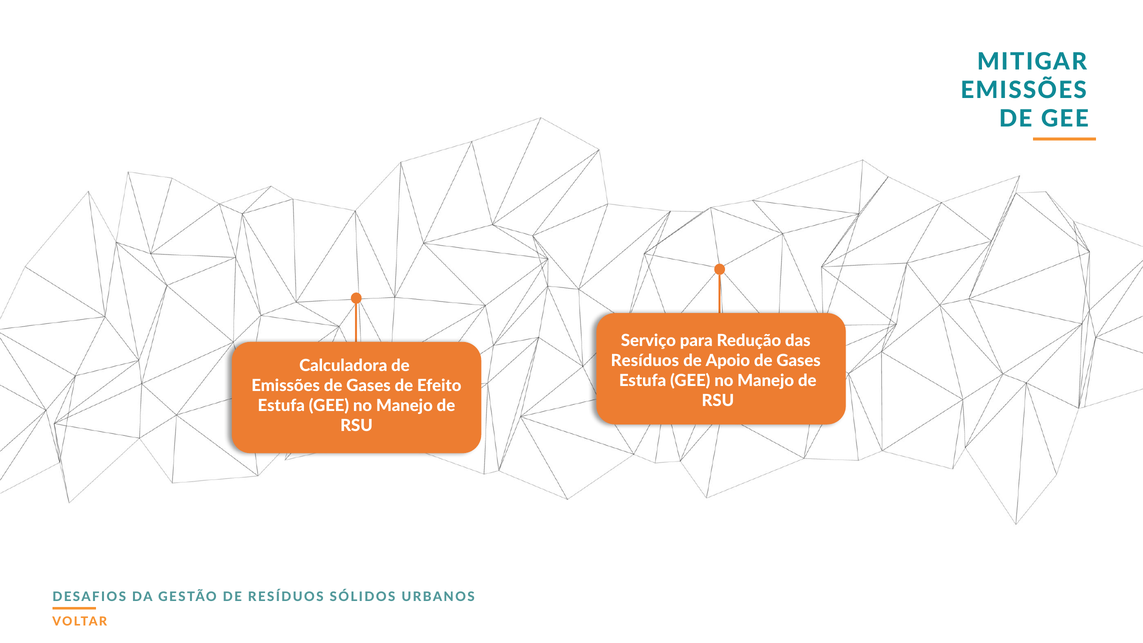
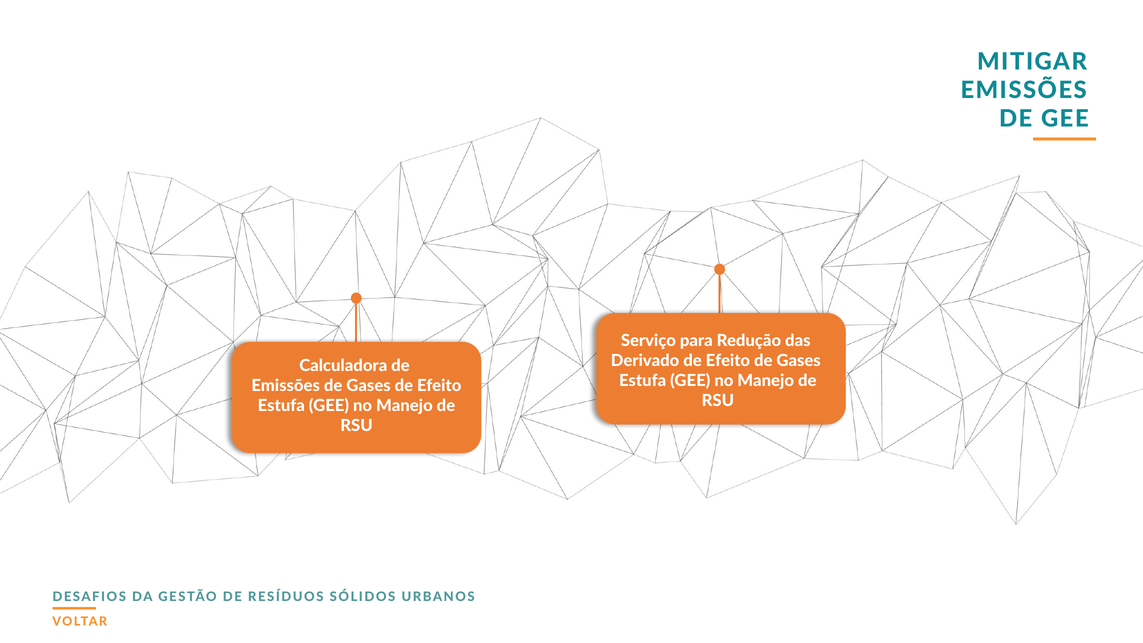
Resíduos: Resíduos -> Derivado (645, 361)
Apoio: Apoio -> Efeito (728, 361)
